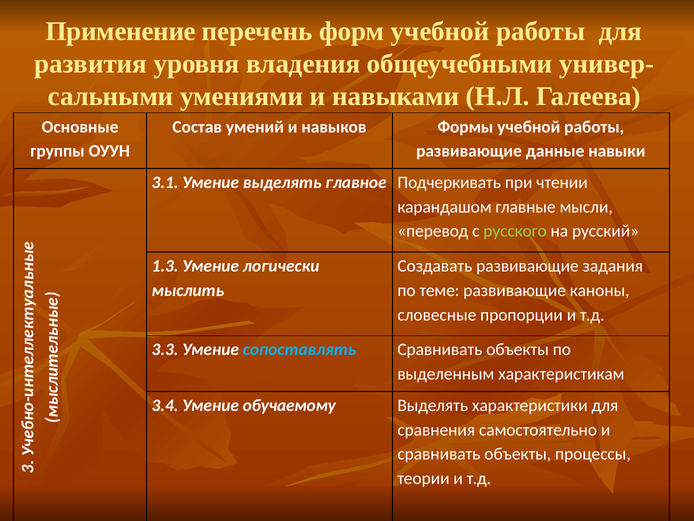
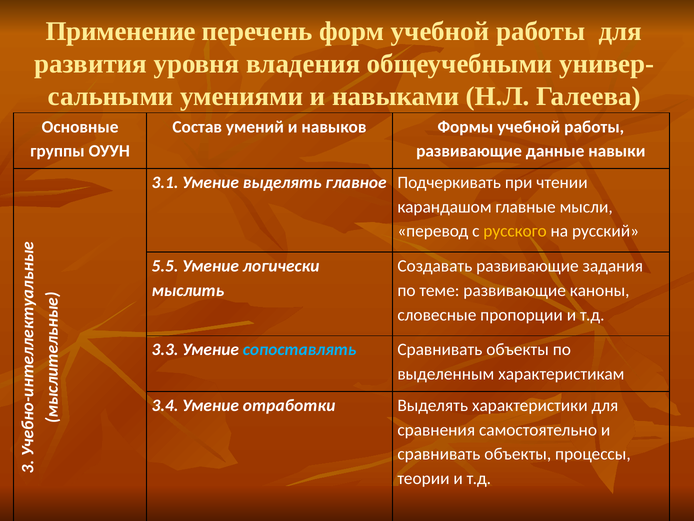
русского colour: light green -> yellow (515, 231)
1.3: 1.3 -> 5.5 (165, 266)
обучаемому: обучаемому -> отработки (289, 405)
